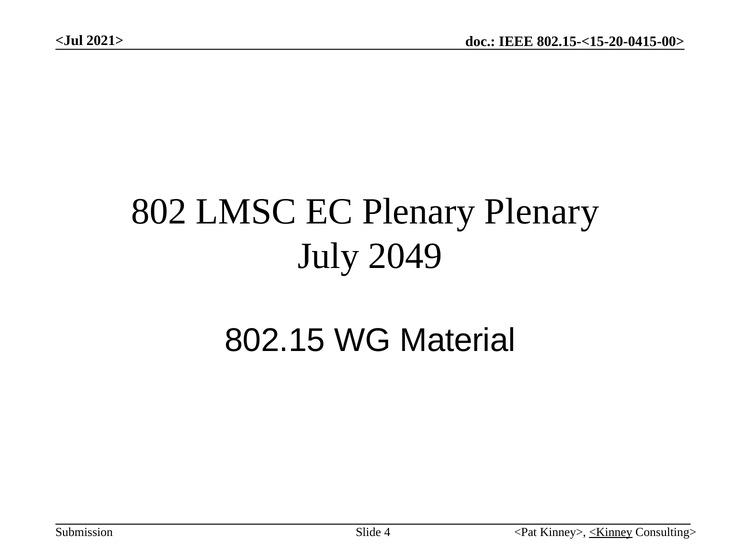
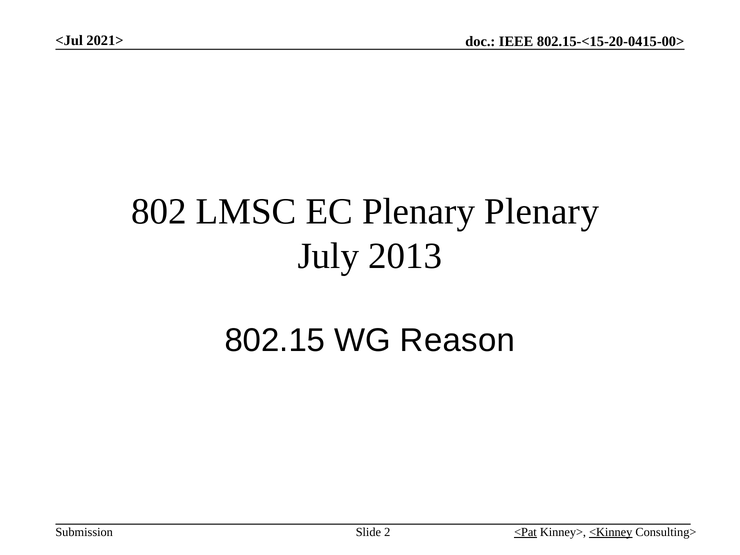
2049: 2049 -> 2013 (405, 256)
Material: Material -> Reason (457, 340)
<Pat underline: none -> present (525, 532)
4: 4 -> 2 (387, 532)
